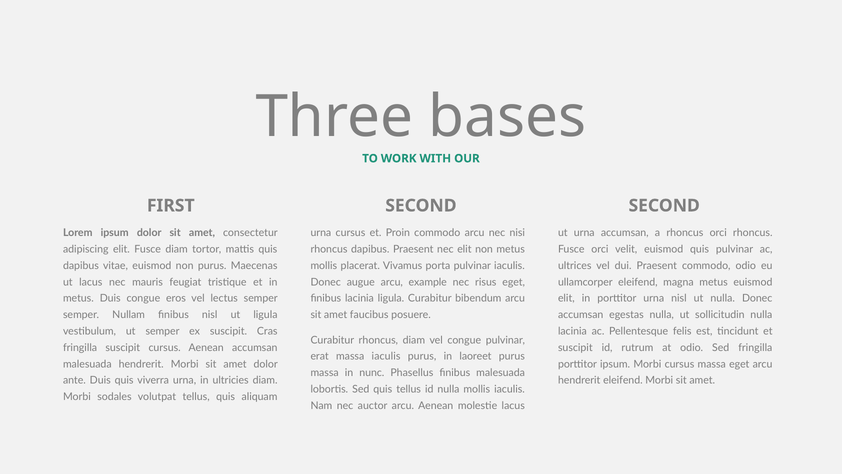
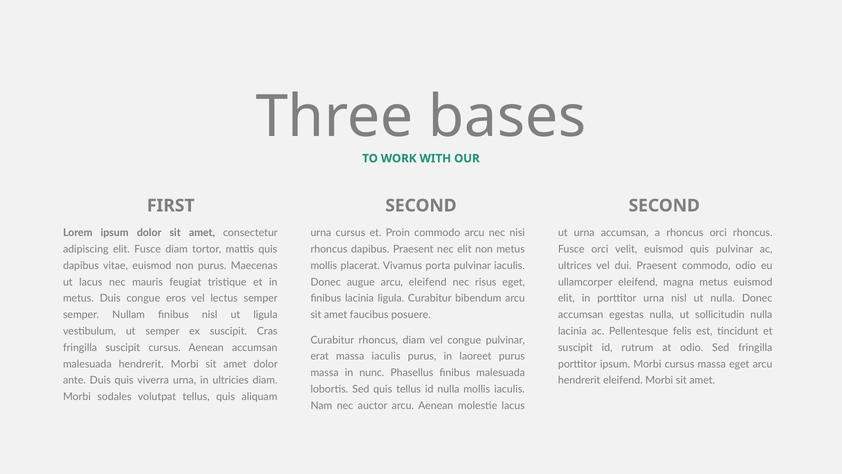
arcu example: example -> eleifend (428, 282)
